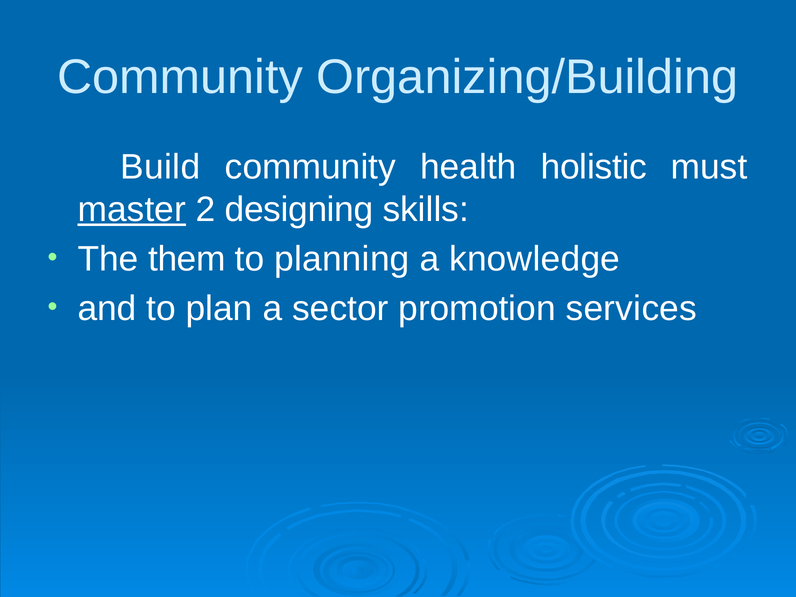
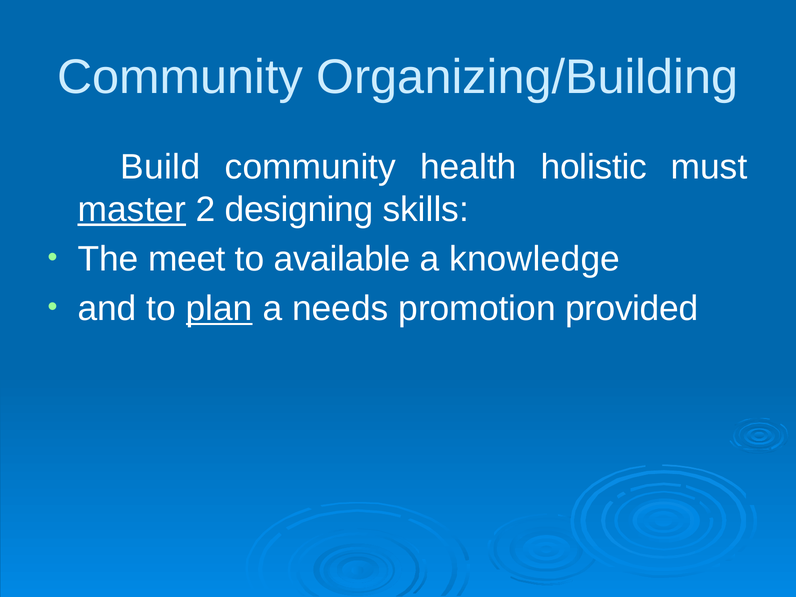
them: them -> meet (187, 259)
planning: planning -> available (342, 259)
plan underline: none -> present (219, 309)
sector: sector -> needs (340, 309)
services: services -> provided (632, 309)
